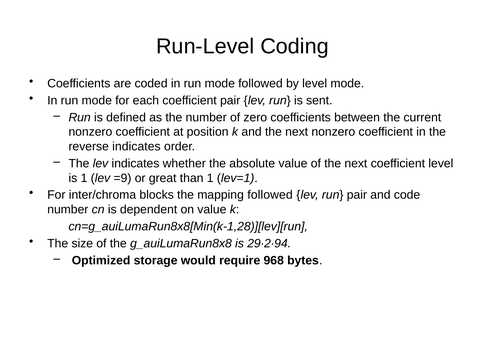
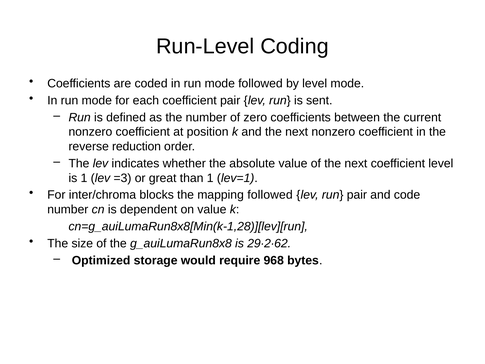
reverse indicates: indicates -> reduction (137, 146)
=9: =9 -> =3 (122, 178)
29∙2∙94: 29∙2∙94 -> 29∙2∙62 (269, 243)
